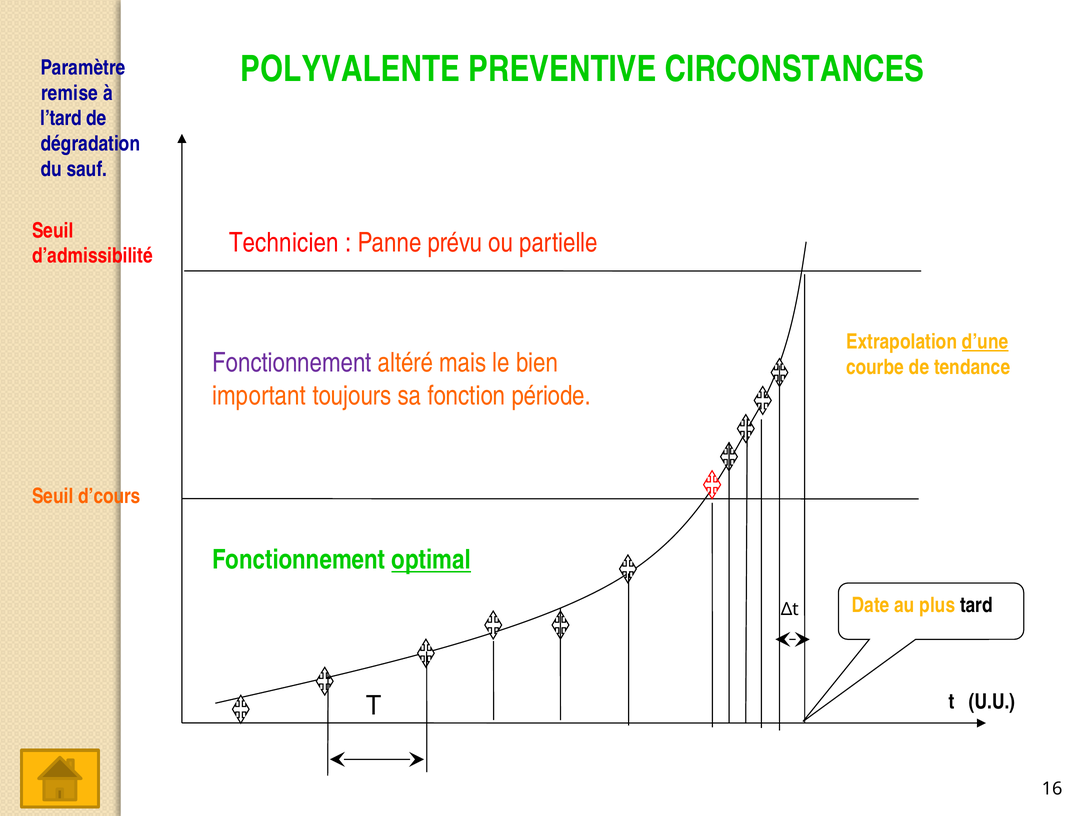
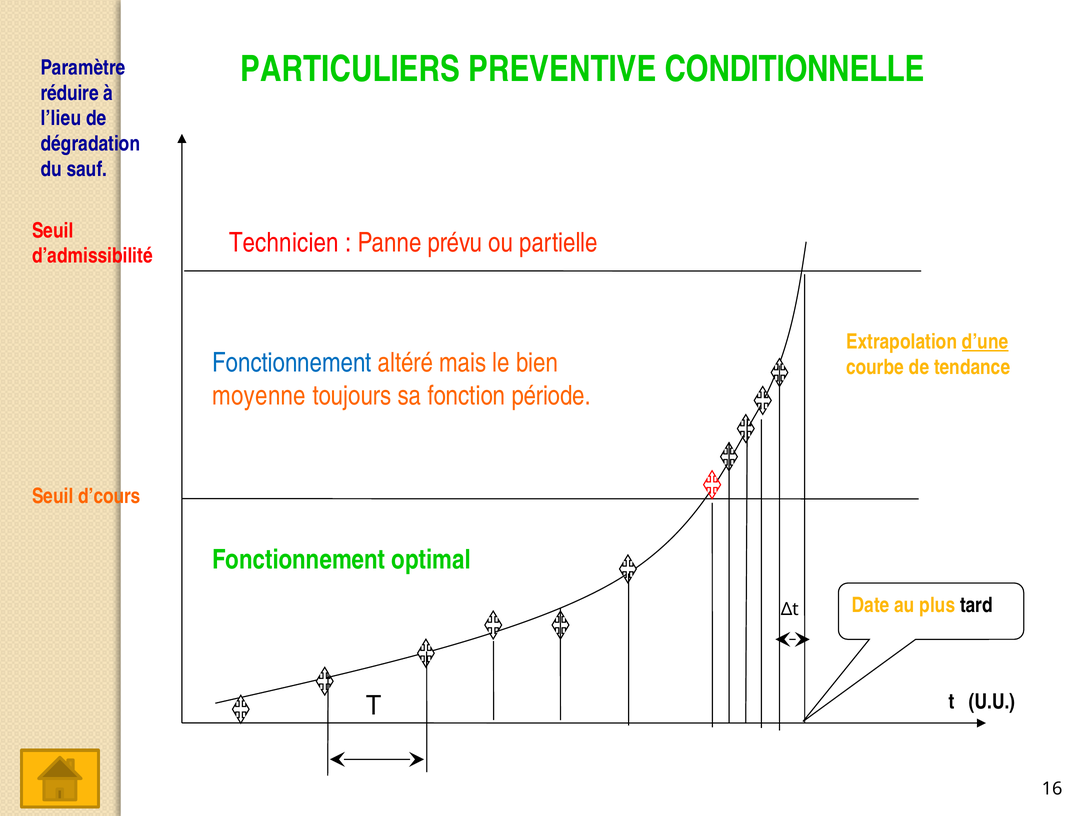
POLYVALENTE: POLYVALENTE -> PARTICULIERS (350, 69)
CIRCONSTANCES: CIRCONSTANCES -> CONDITIONNELLE (795, 69)
remise: remise -> réduire (70, 93)
l’tard: l’tard -> l’lieu (61, 118)
Fonctionnement colour: purple -> blue (292, 363)
important: important -> moyenne (259, 396)
optimal underline: present -> none (431, 560)
